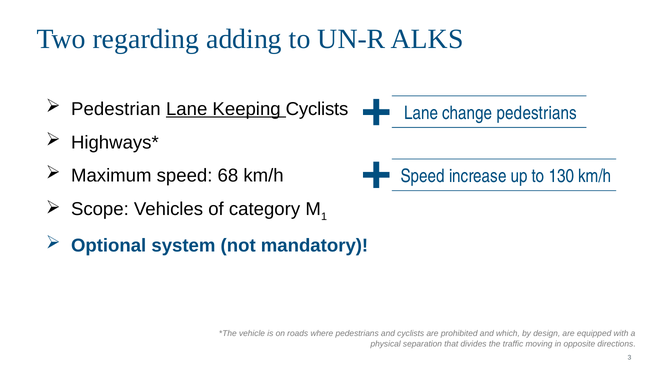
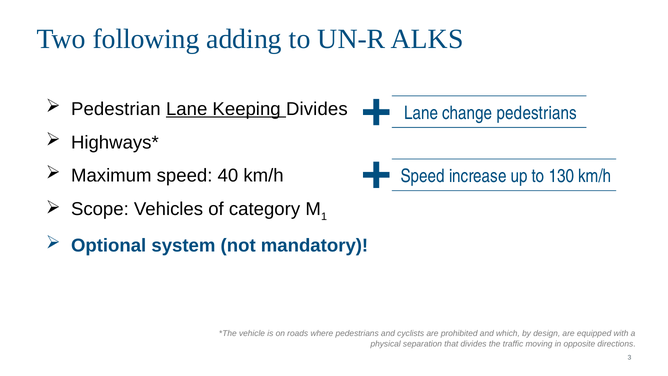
regarding: regarding -> following (146, 39)
Keeping Cyclists: Cyclists -> Divides (317, 109)
68: 68 -> 40 (228, 176)
